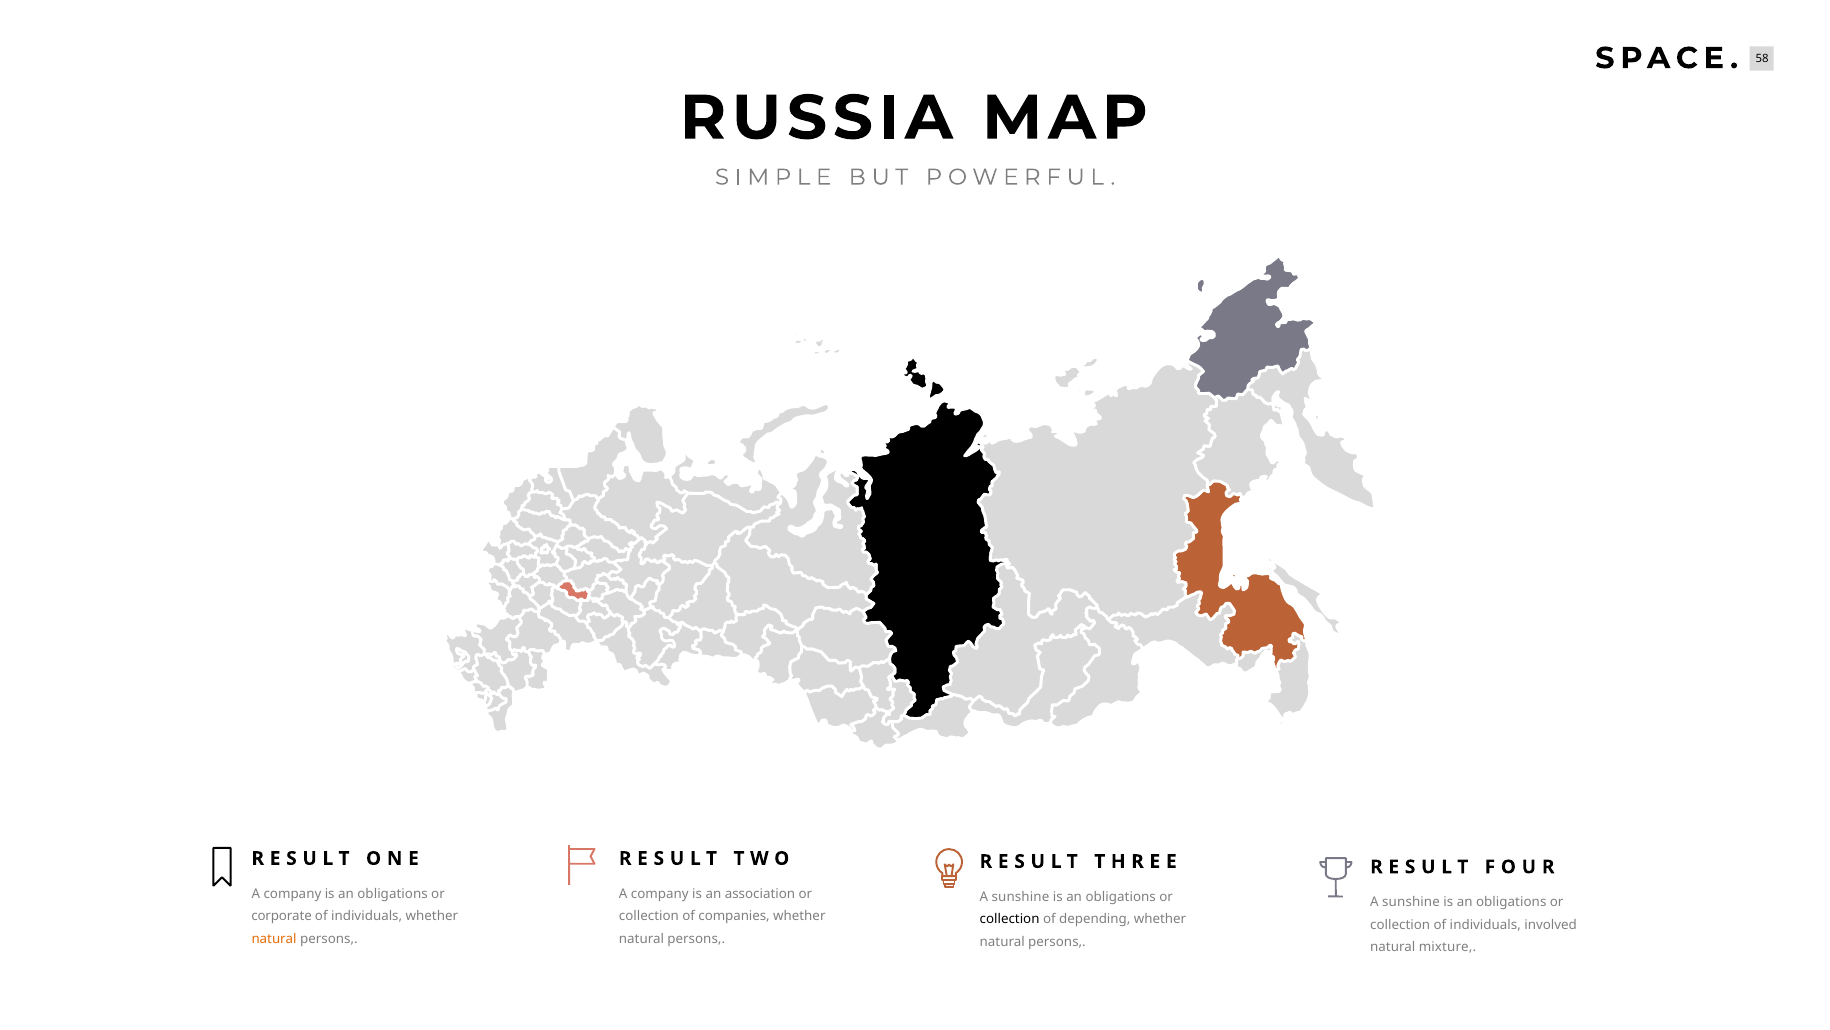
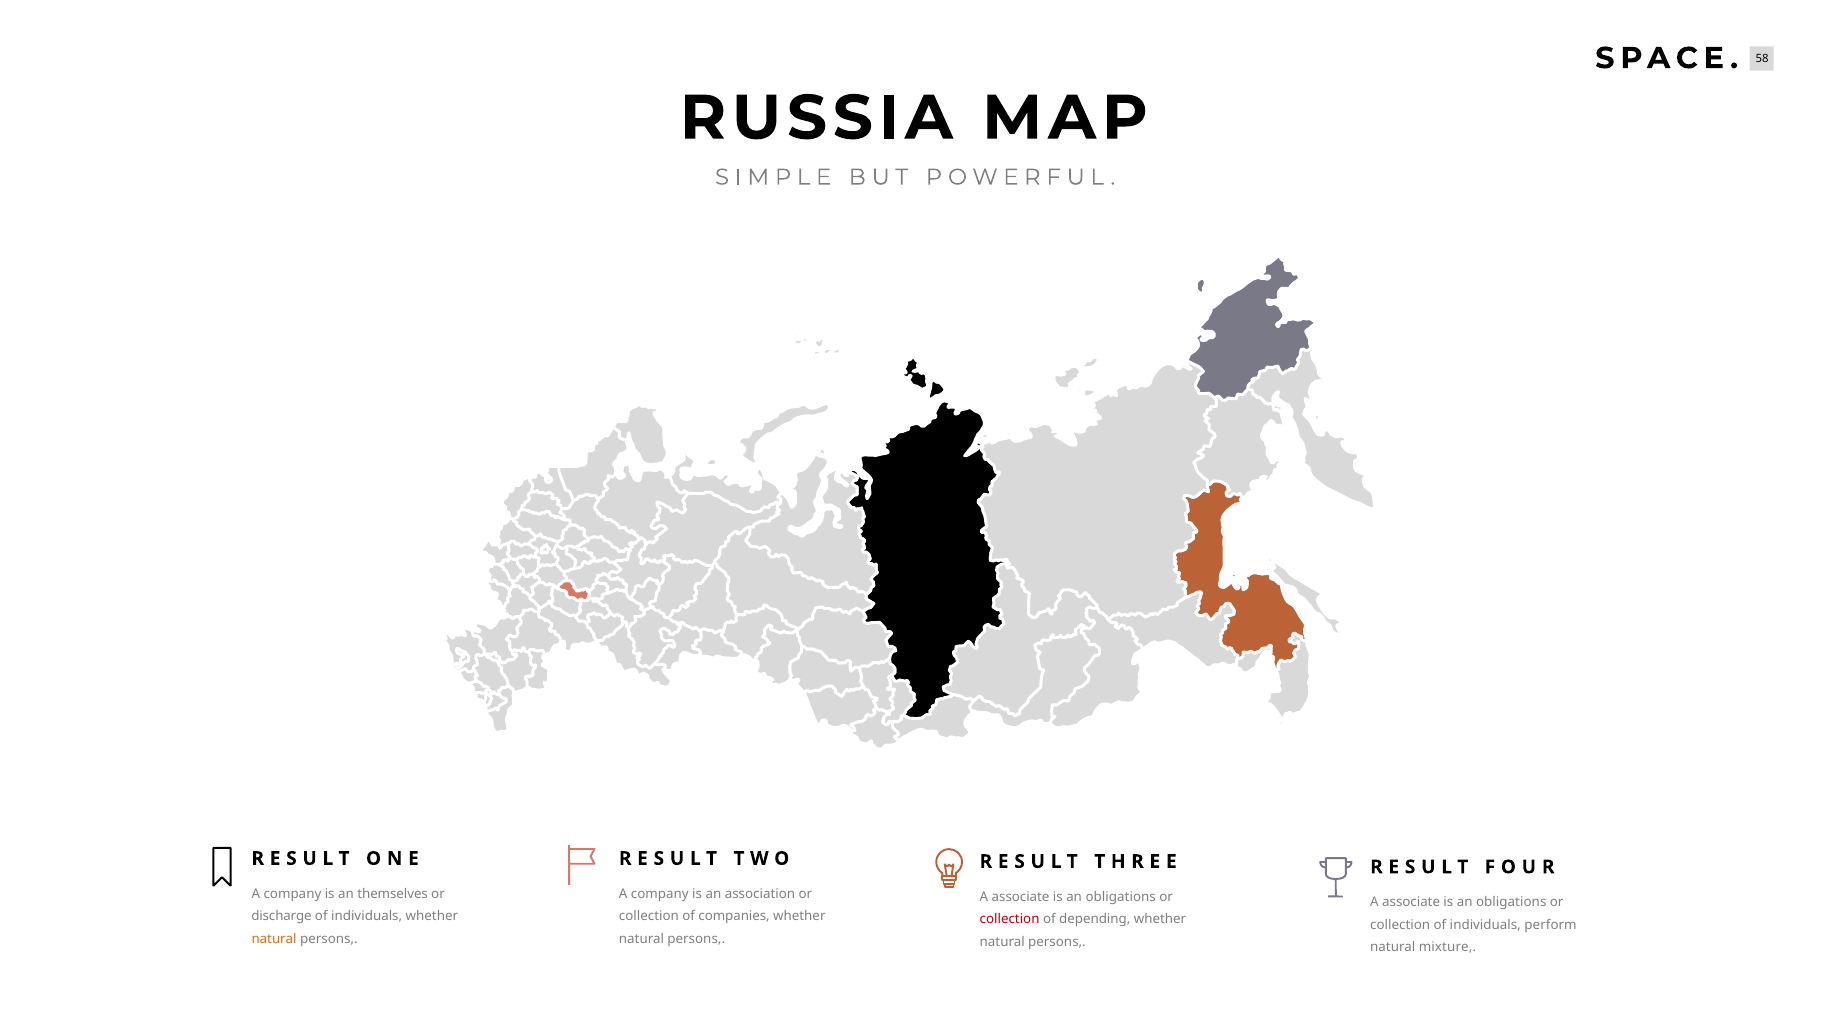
company is an obligations: obligations -> themselves (393, 893)
sunshine: sunshine -> associate (1021, 897)
sunshine: sunshine -> associate (1411, 902)
corporate: corporate -> discharge (282, 916)
collection colour: black -> red (1010, 919)
involved: involved -> perform (1551, 924)
